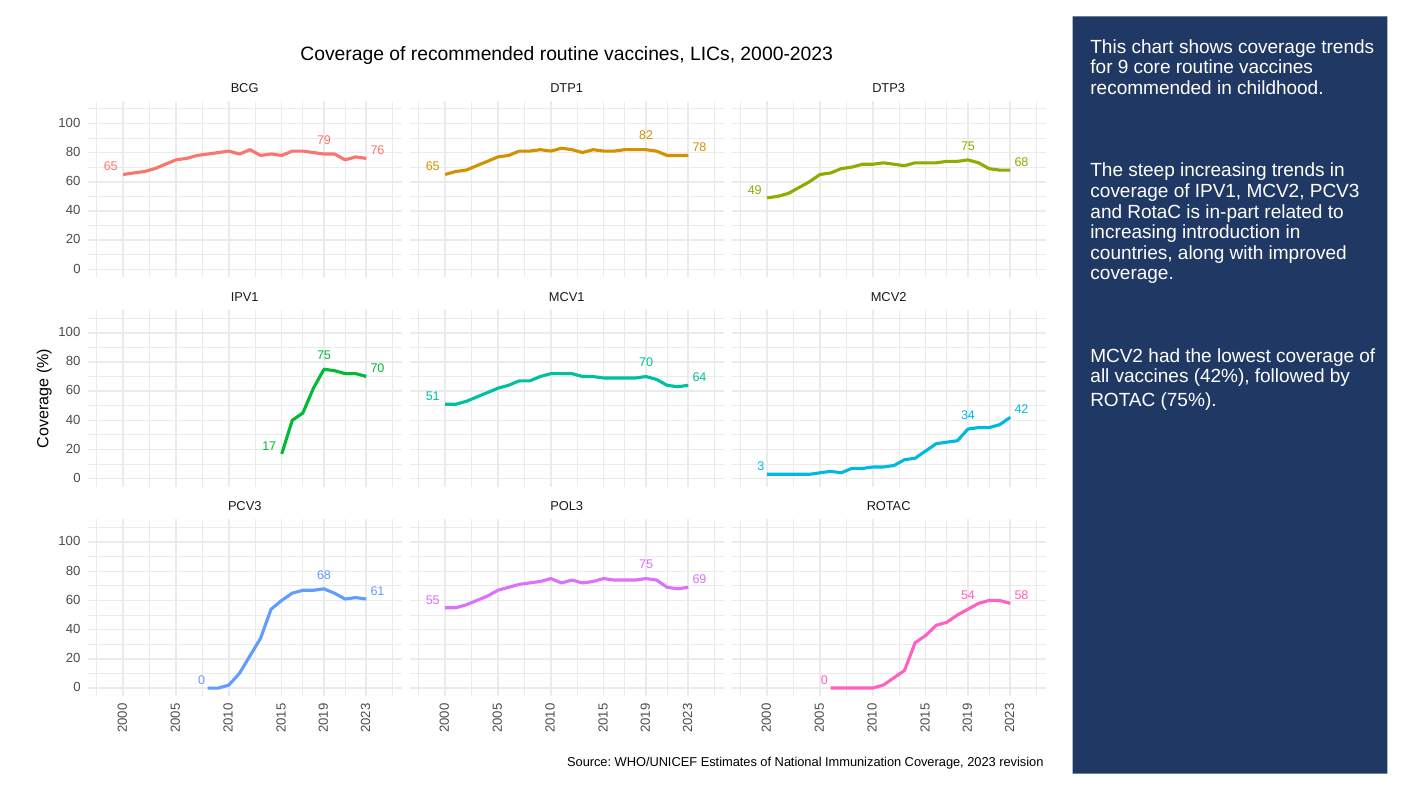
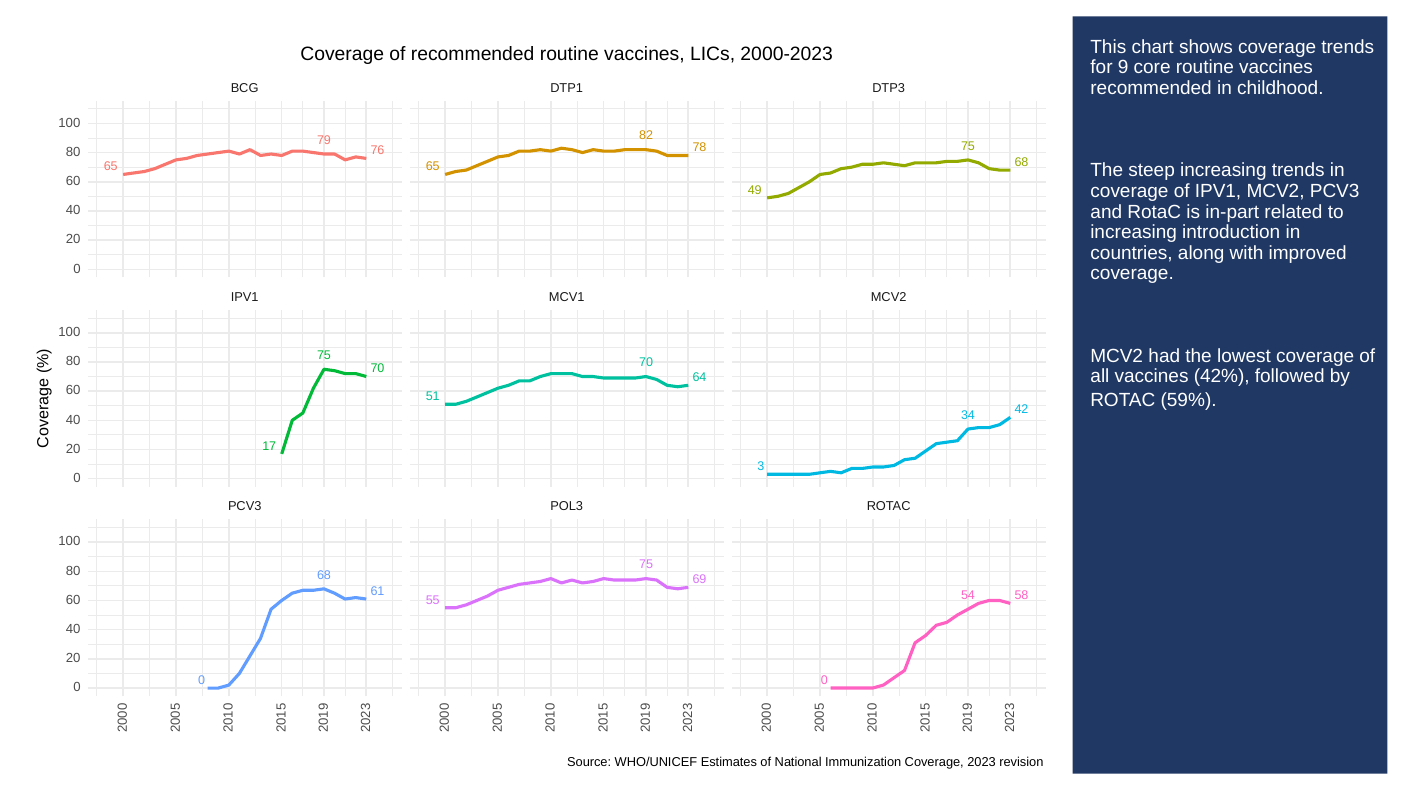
75%: 75% -> 59% (1189, 400)
